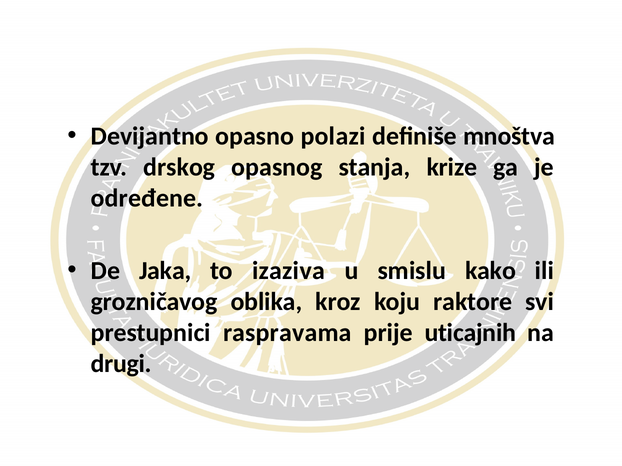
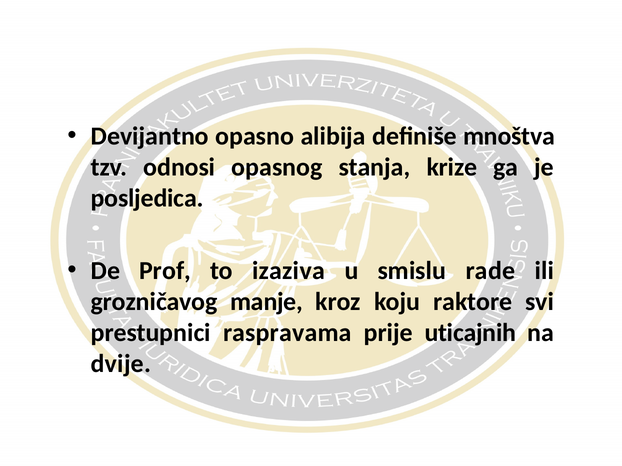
polazi: polazi -> alibija (333, 136)
drskog: drskog -> odnosi (179, 167)
određene: određene -> posljedica (147, 198)
Jaka: Jaka -> Prof (165, 271)
kako: kako -> rade (490, 271)
oblika: oblika -> manje (267, 302)
drugi: drugi -> dvije (121, 364)
